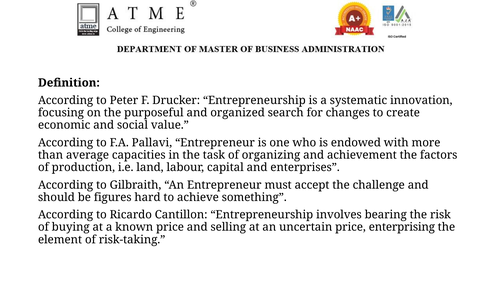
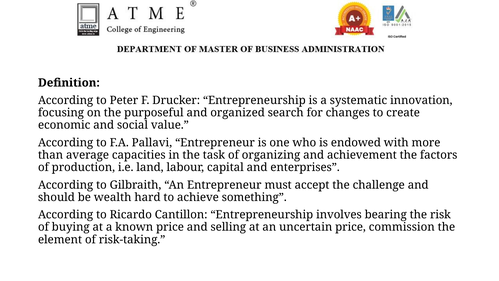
figures: figures -> wealth (113, 197)
enterprising: enterprising -> commission (402, 227)
